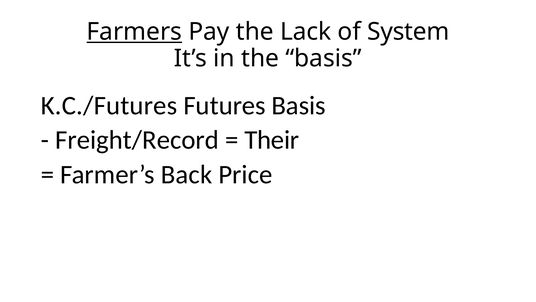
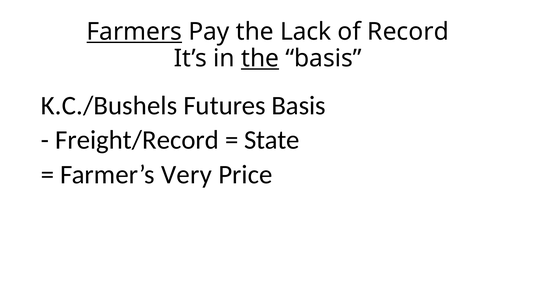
System: System -> Record (408, 32)
the underline: none -> present (260, 58)
K.C./Futures: K.C./Futures -> K.C./Bushels (109, 105)
Their: Their -> State (272, 140)
Back: Back -> Very (186, 174)
